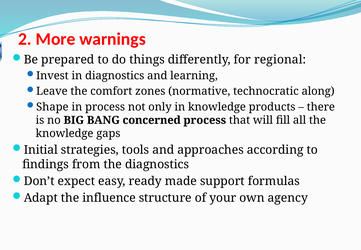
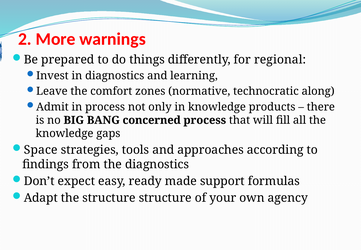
Shape: Shape -> Admit (52, 107)
Initial: Initial -> Space (41, 150)
the influence: influence -> structure (109, 198)
